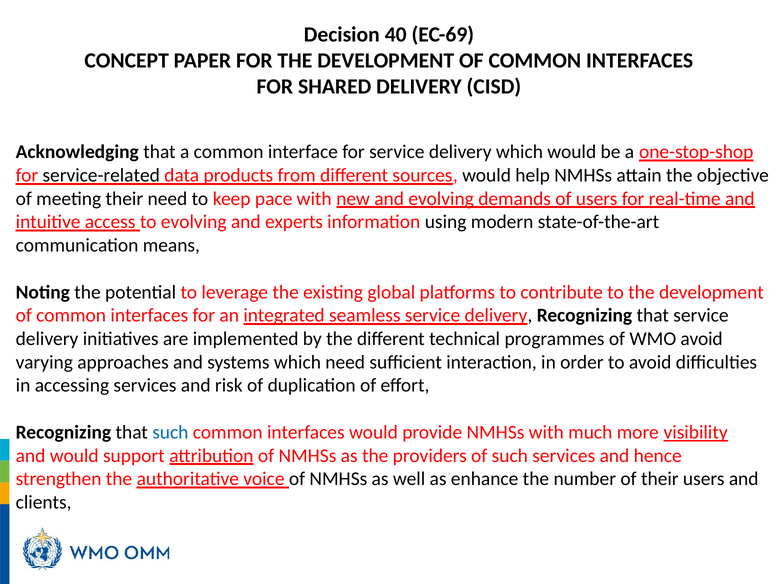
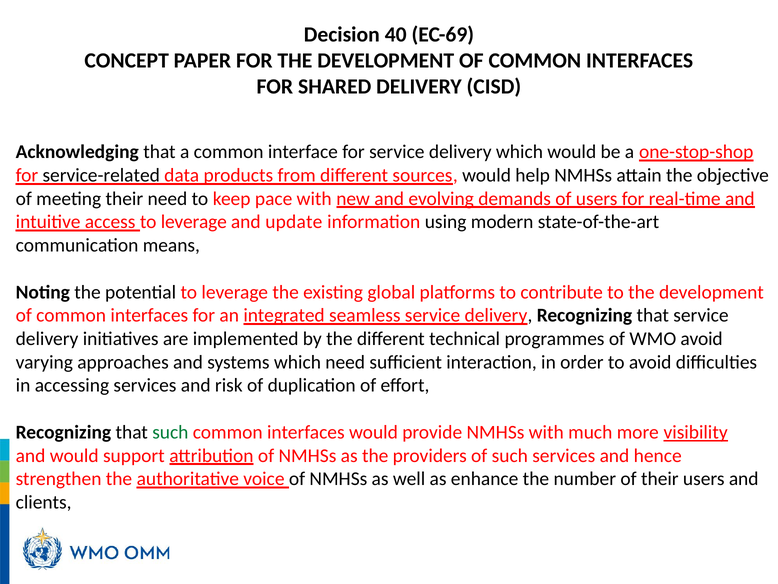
access to evolving: evolving -> leverage (194, 222)
experts: experts -> update (294, 222)
such colour: blue -> green (170, 432)
